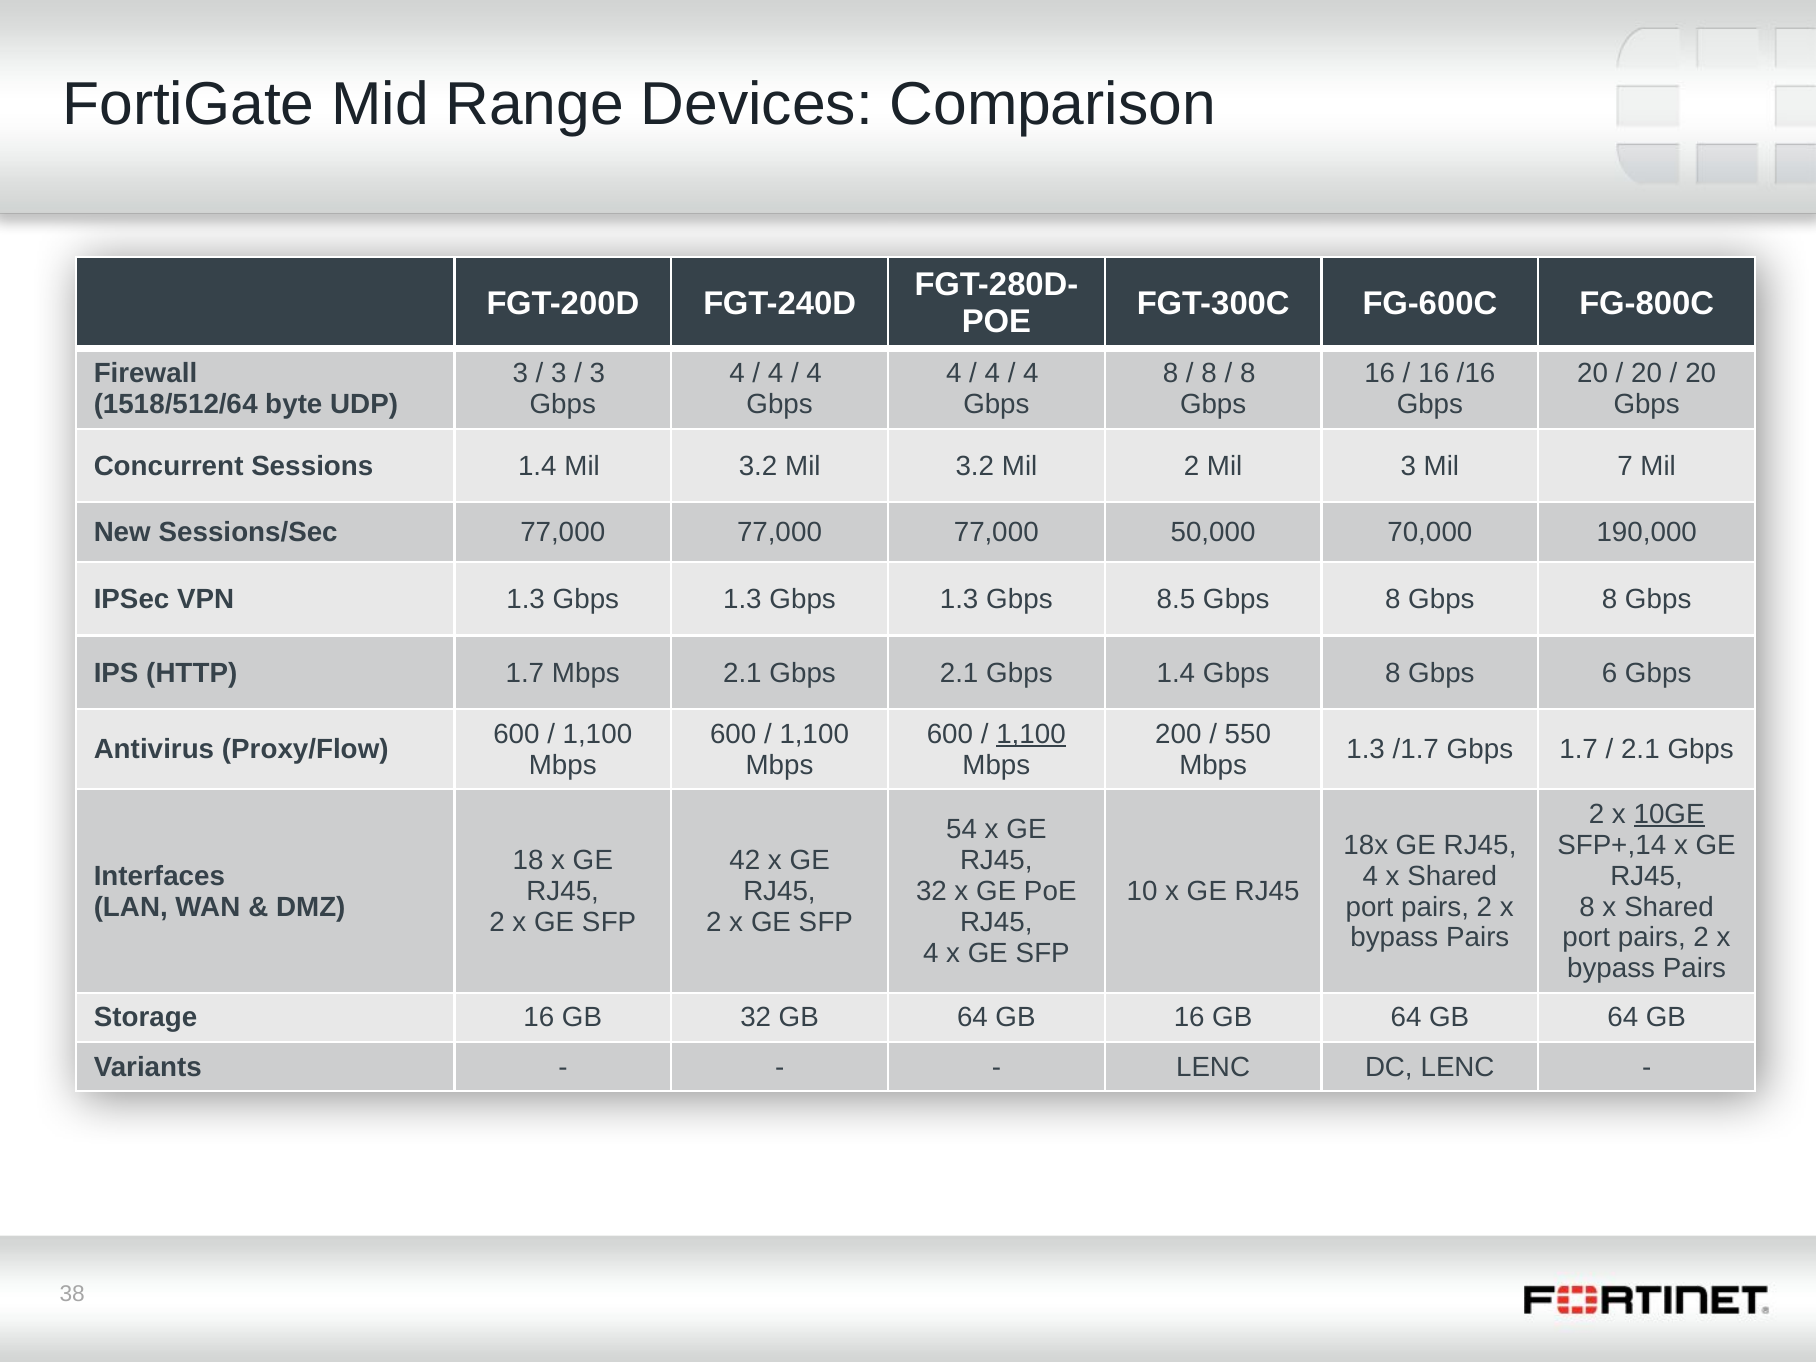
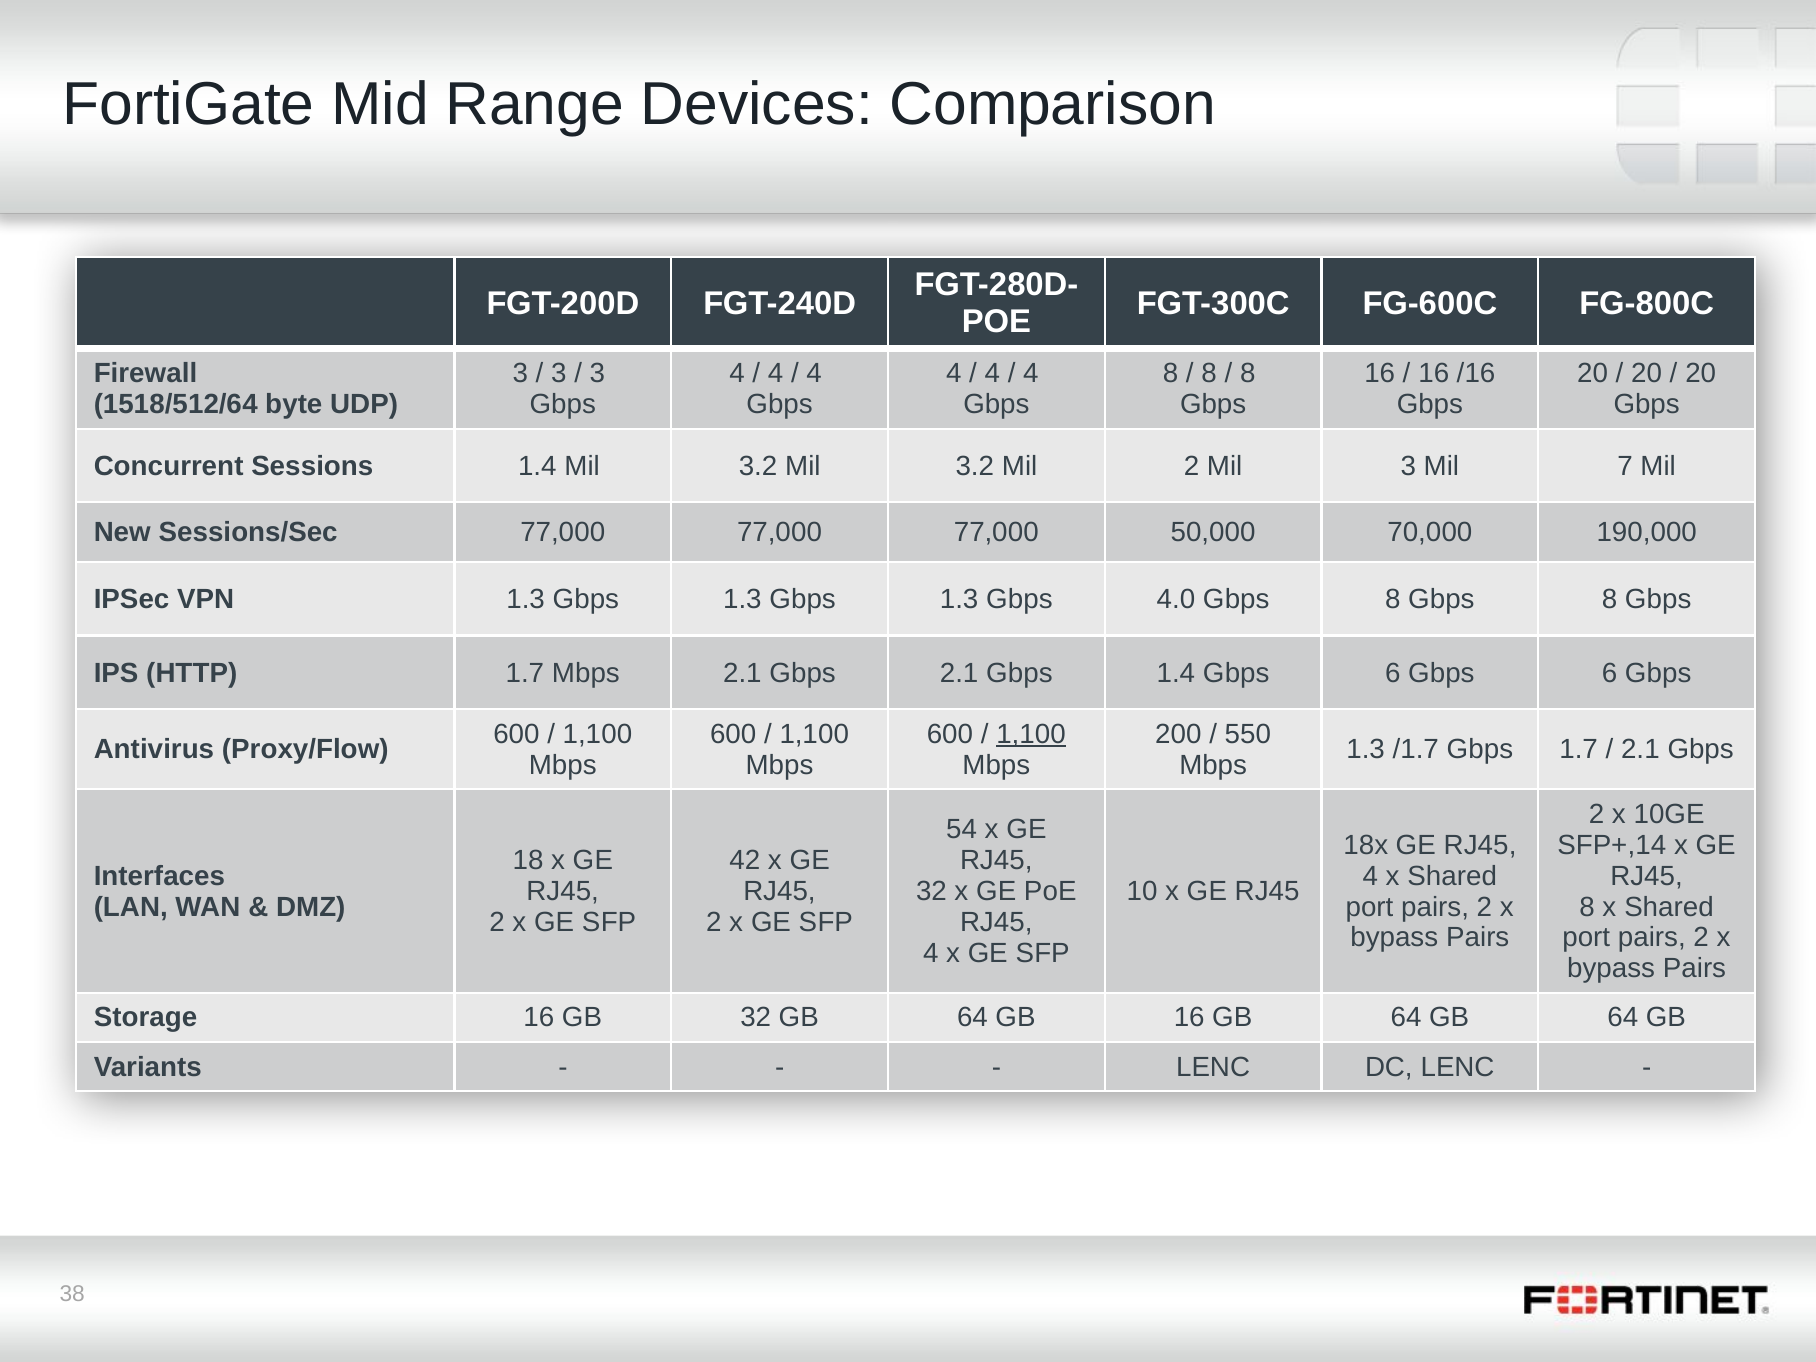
8.5: 8.5 -> 4.0 (1176, 599)
1.4 Gbps 8: 8 -> 6 (1393, 673)
10GE underline: present -> none (1669, 814)
